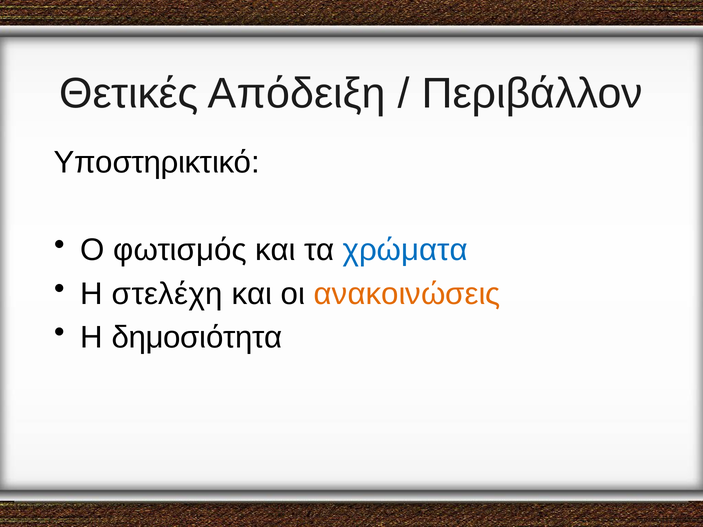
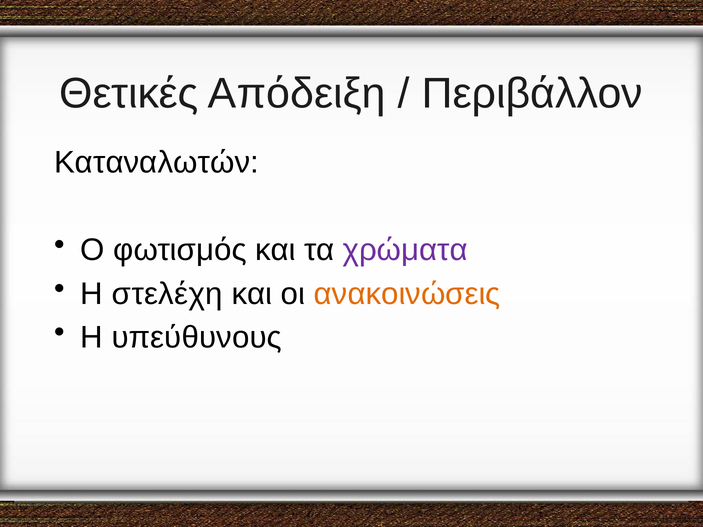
Υποστηρικτικό: Υποστηρικτικό -> Καταναλωτών (157, 163)
χρώματα colour: blue -> purple (405, 250)
δημοσιότητα: δημοσιότητα -> υπεύθυνους (197, 338)
